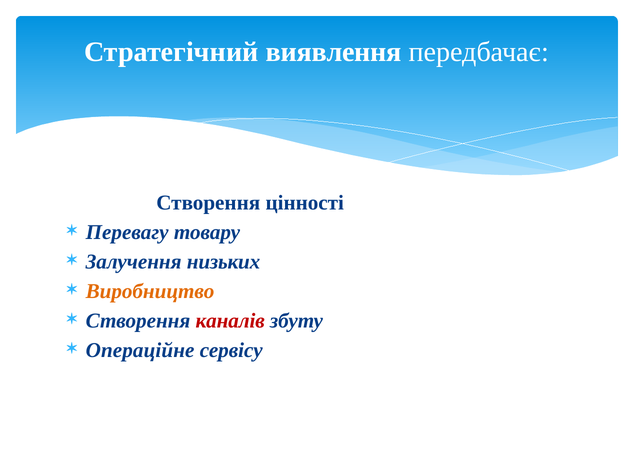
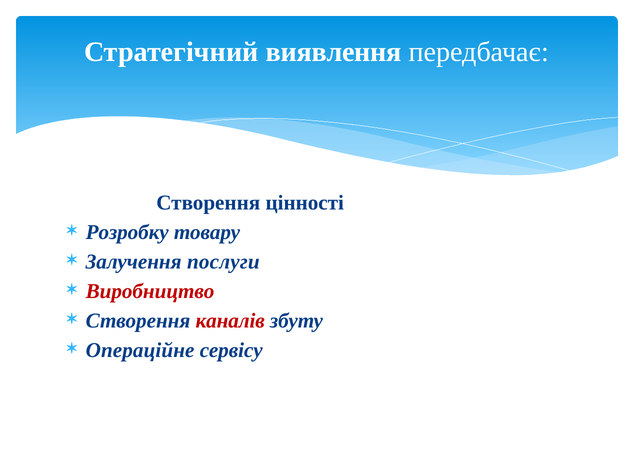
Перевагу: Перевагу -> Розробку (127, 232)
низьких: низьких -> послуги (223, 262)
Виробництво colour: orange -> red (150, 291)
